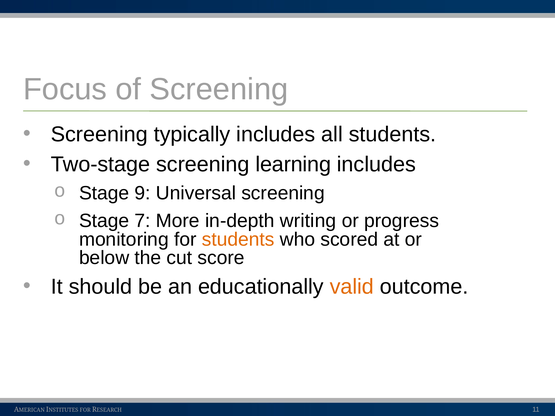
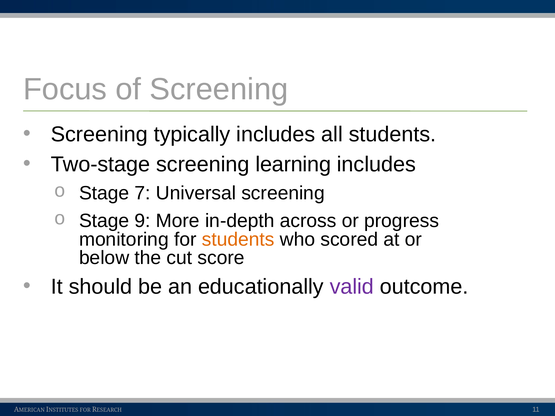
9: 9 -> 7 (143, 193)
7: 7 -> 9 (143, 221)
writing: writing -> across (308, 221)
valid colour: orange -> purple (352, 287)
